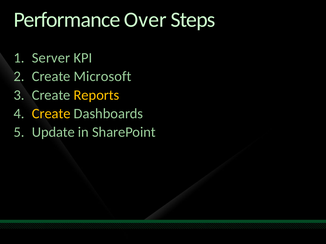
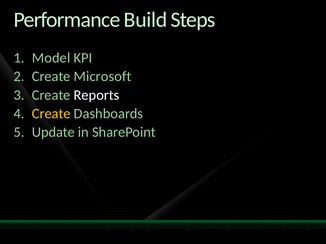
Over: Over -> Build (146, 20)
Server: Server -> Model (51, 58)
Reports colour: yellow -> white (97, 95)
